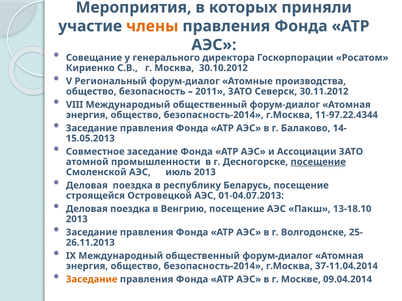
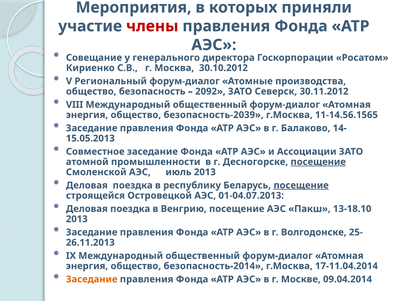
члены colour: orange -> red (152, 26)
2011: 2011 -> 2092 (210, 92)
безопасность-2014: безопасность-2014 -> безопасность-2039 (214, 115)
11-97.22.4344: 11-97.22.4344 -> 11-14.56.1565 (346, 115)
посещение underline: none -> present (301, 186)
37-11.04.2014: 37-11.04.2014 -> 17-11.04.2014 (346, 266)
